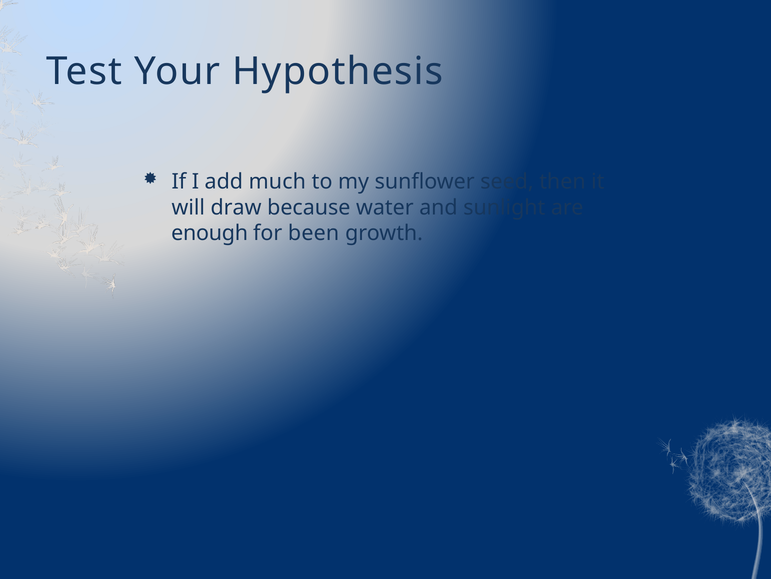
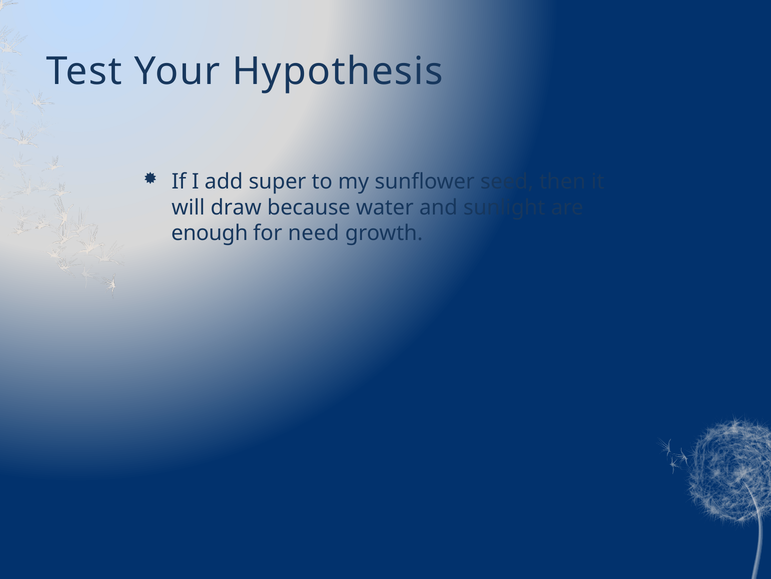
much: much -> super (277, 181)
been: been -> need (314, 233)
